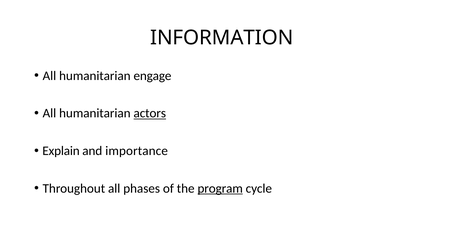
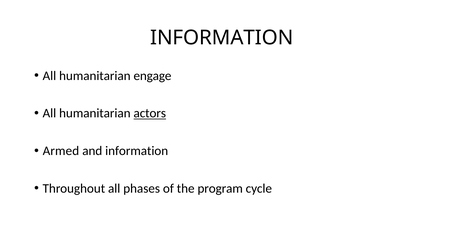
Explain: Explain -> Armed (61, 151)
and importance: importance -> information (137, 151)
program underline: present -> none (220, 189)
